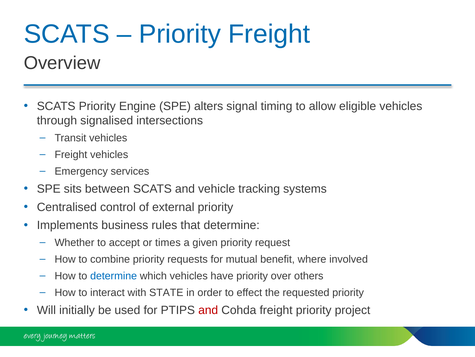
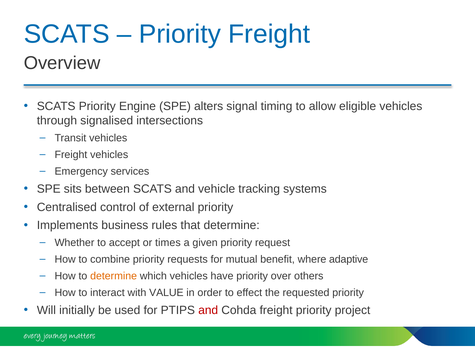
involved: involved -> adaptive (349, 259)
determine colour: blue -> orange (114, 275)
STATE: STATE -> VALUE (166, 292)
